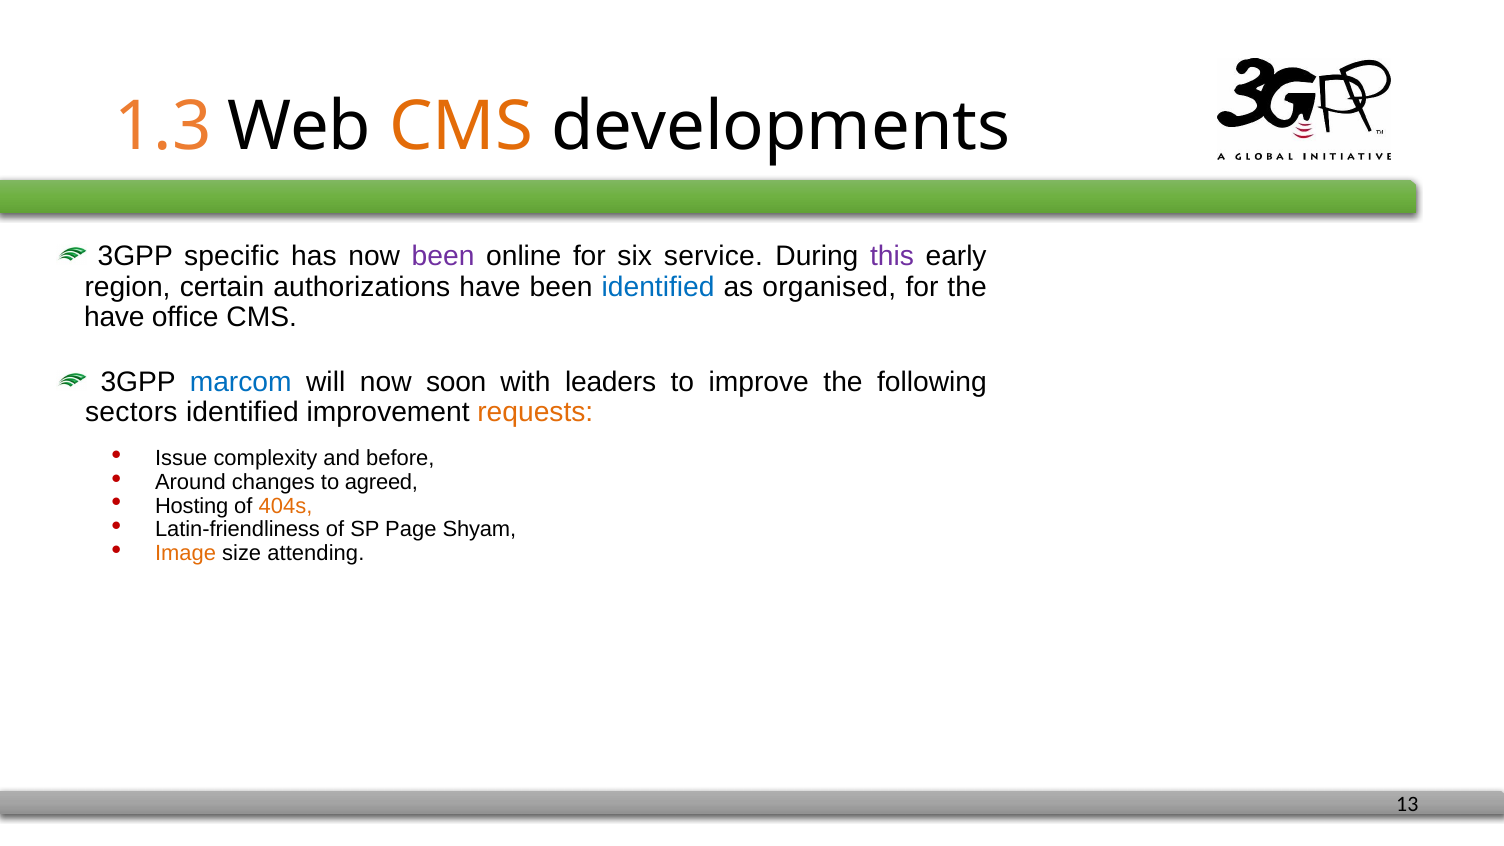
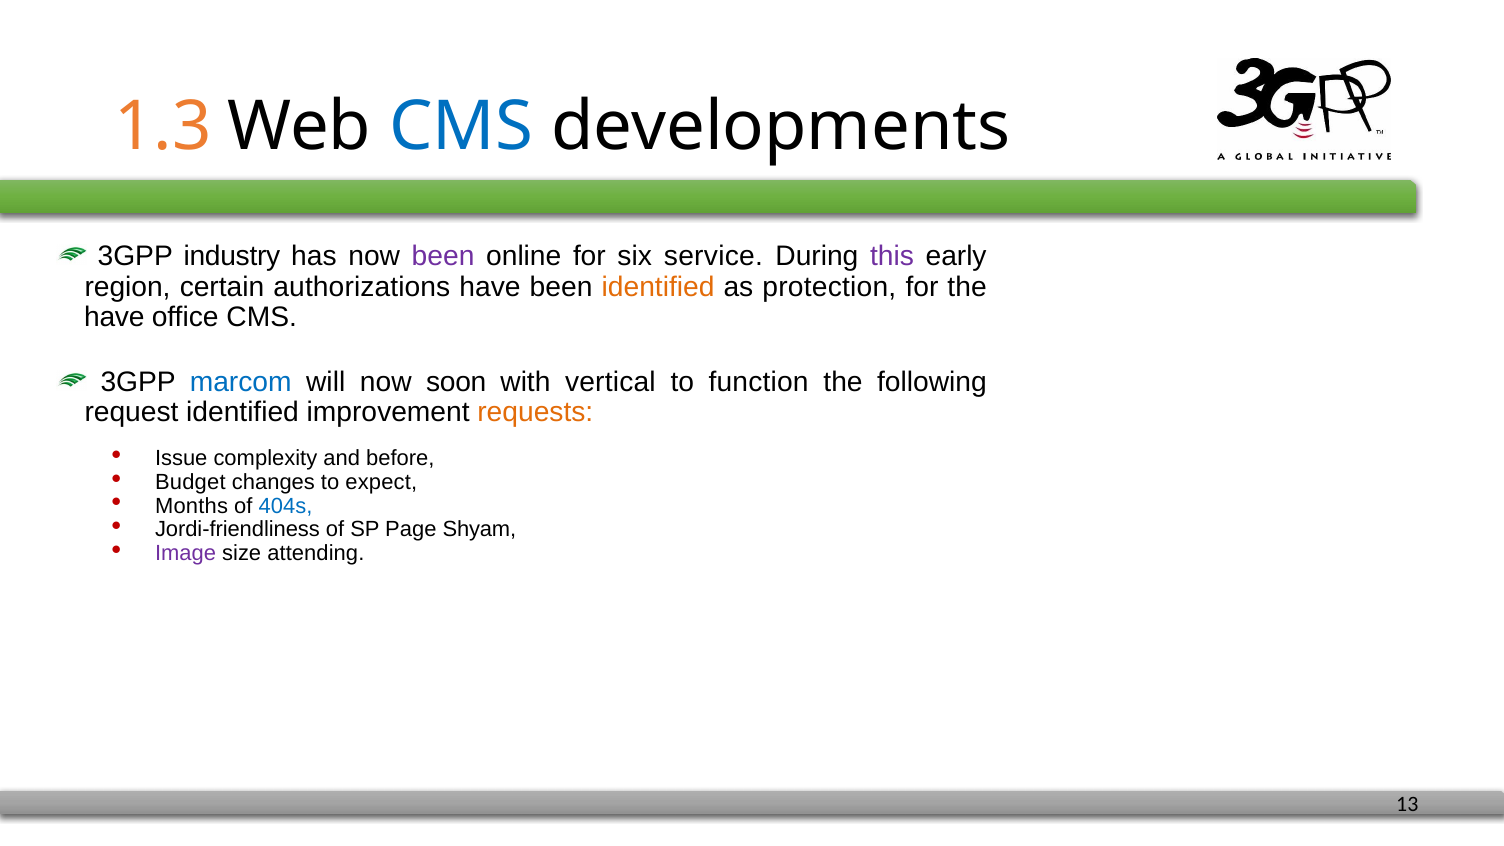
CMS colour: orange -> blue (461, 126)
specific: specific -> industry (232, 256)
identified colour: blue -> orange (658, 287)
organised: organised -> protection (829, 287)
leaders: leaders -> vertical (610, 382)
improve: improve -> function (759, 382)
sectors: sectors -> request (131, 413)
Around: Around -> Budget (190, 482)
agreed: agreed -> expect (381, 482)
Hosting: Hosting -> Months (192, 506)
404s colour: orange -> blue (286, 506)
Latin-friendliness: Latin-friendliness -> Jordi-friendliness (237, 530)
Image colour: orange -> purple (186, 553)
